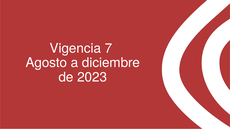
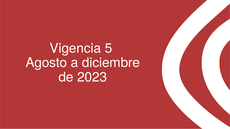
7: 7 -> 5 (108, 48)
